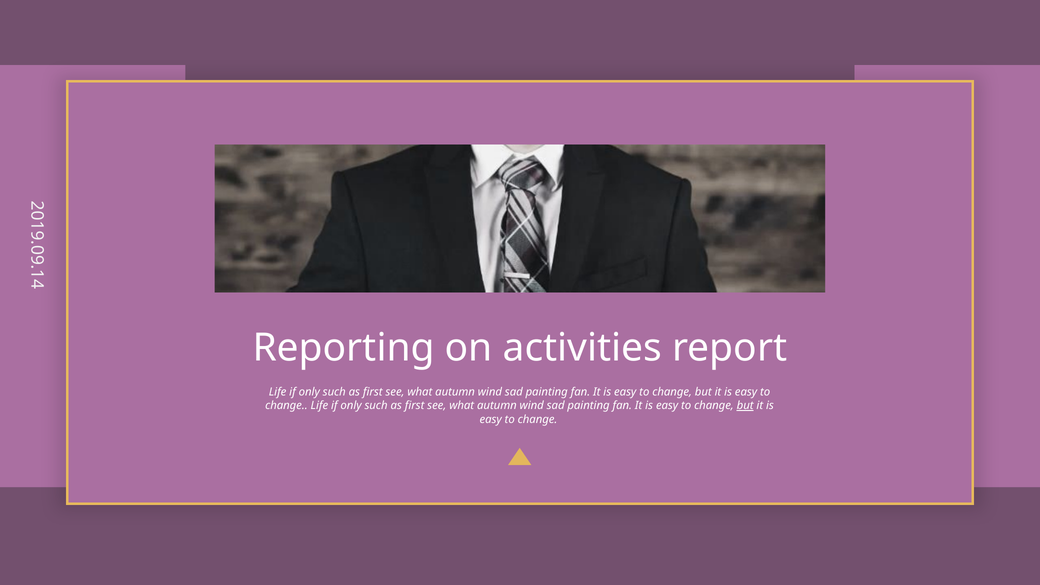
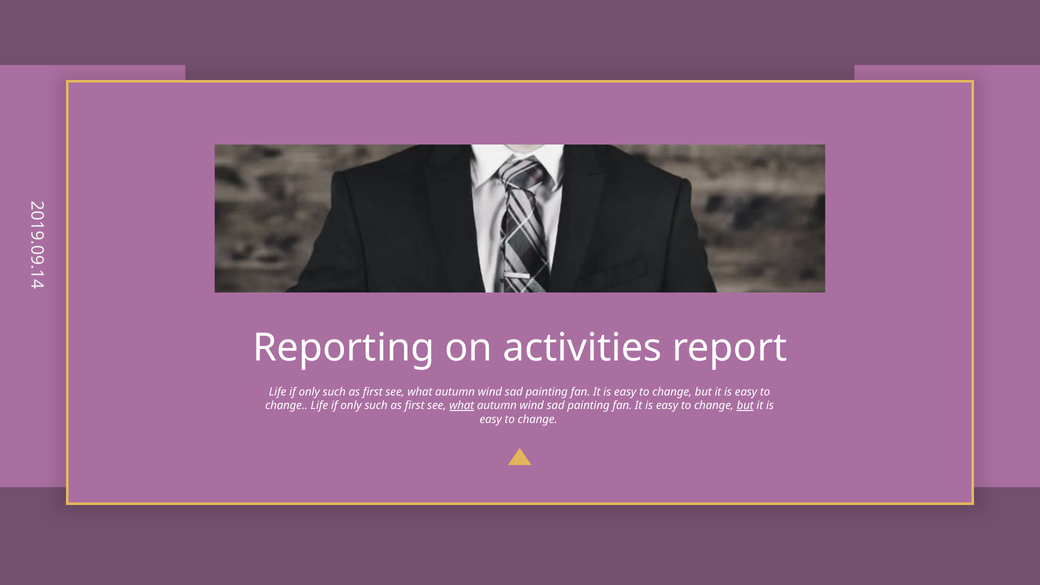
what underline: none -> present (462, 406)
